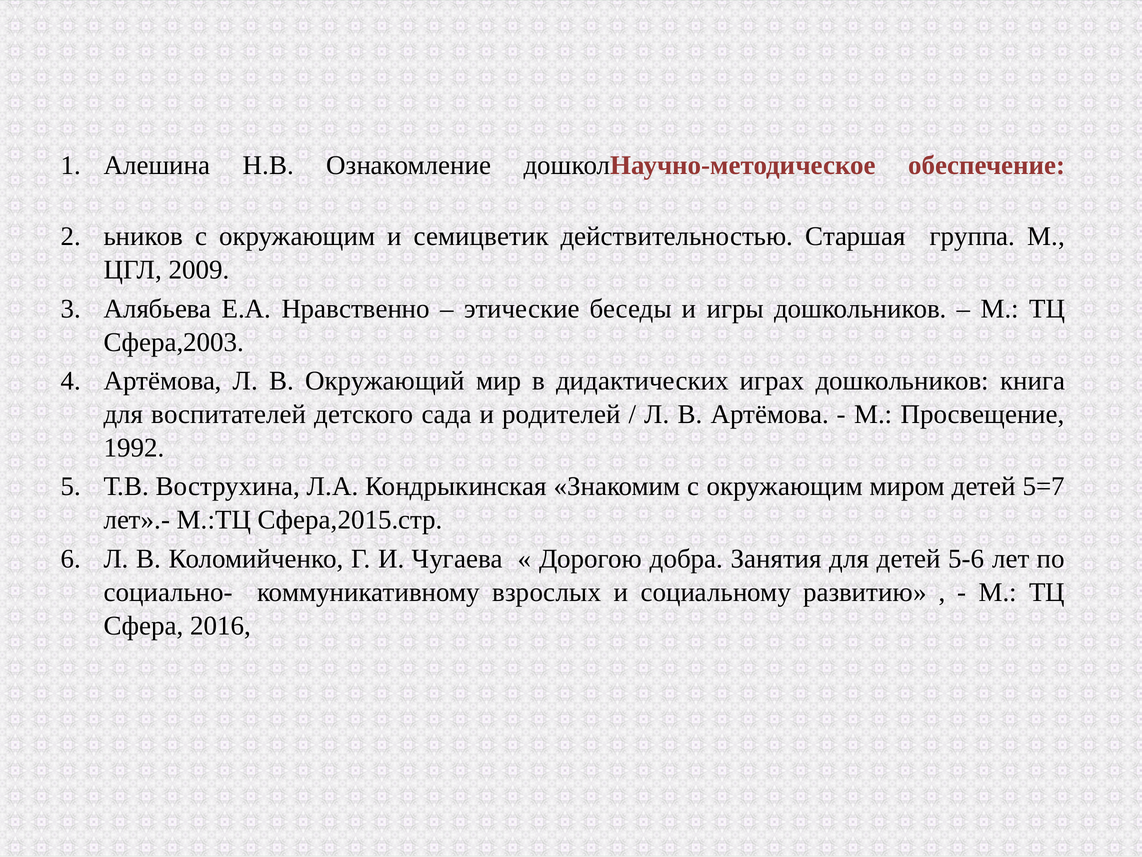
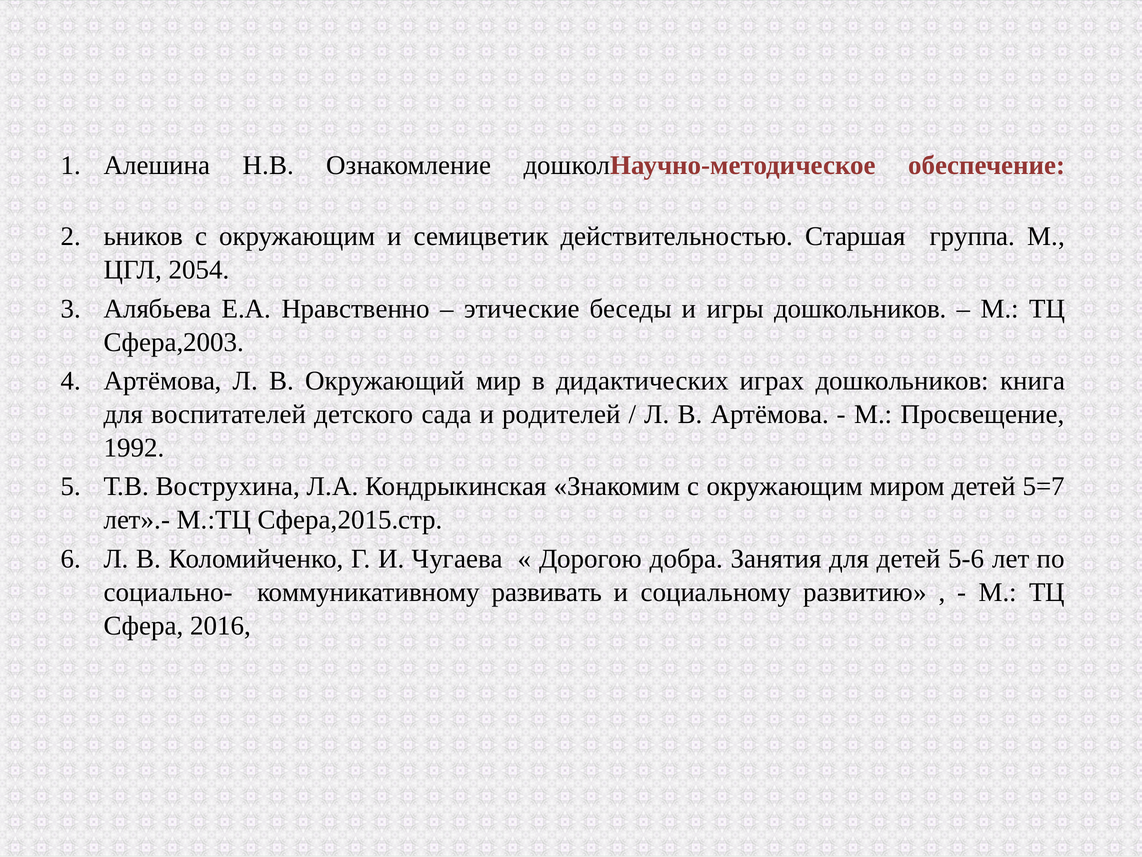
2009: 2009 -> 2054 (199, 270)
взрослых: взрослых -> развивать (547, 592)
